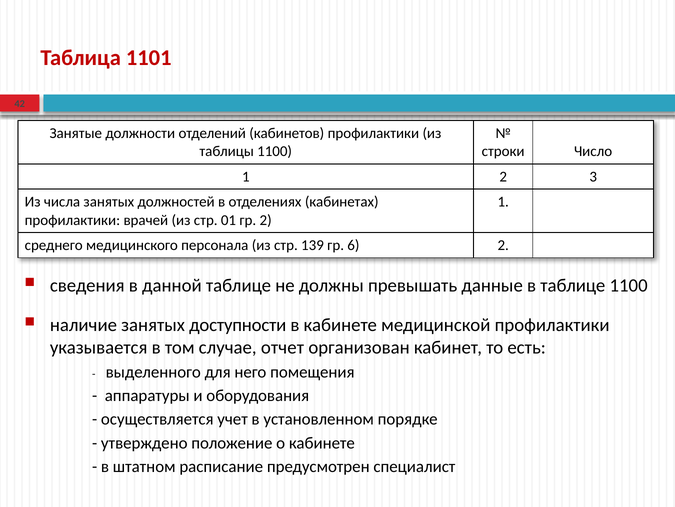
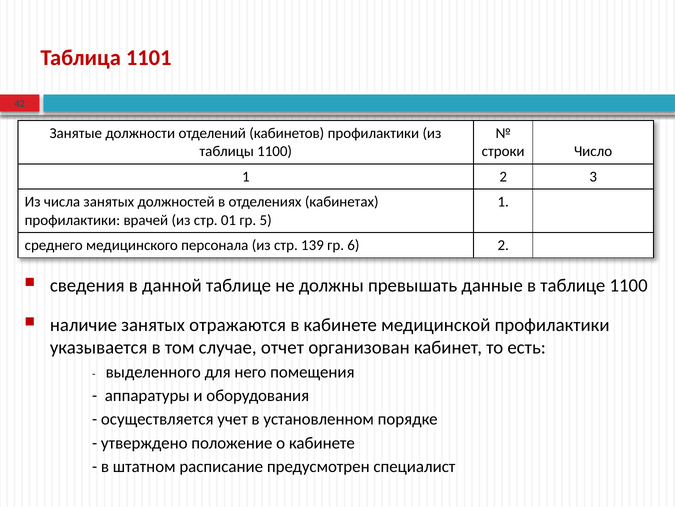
гр 2: 2 -> 5 (266, 220)
доступности: доступности -> отражаются (238, 324)
